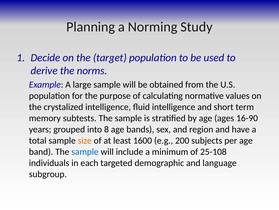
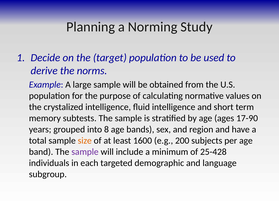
16-90: 16-90 -> 17-90 (247, 118)
sample colour: blue -> purple (85, 151)
25-108: 25-108 -> 25-428 (213, 151)
